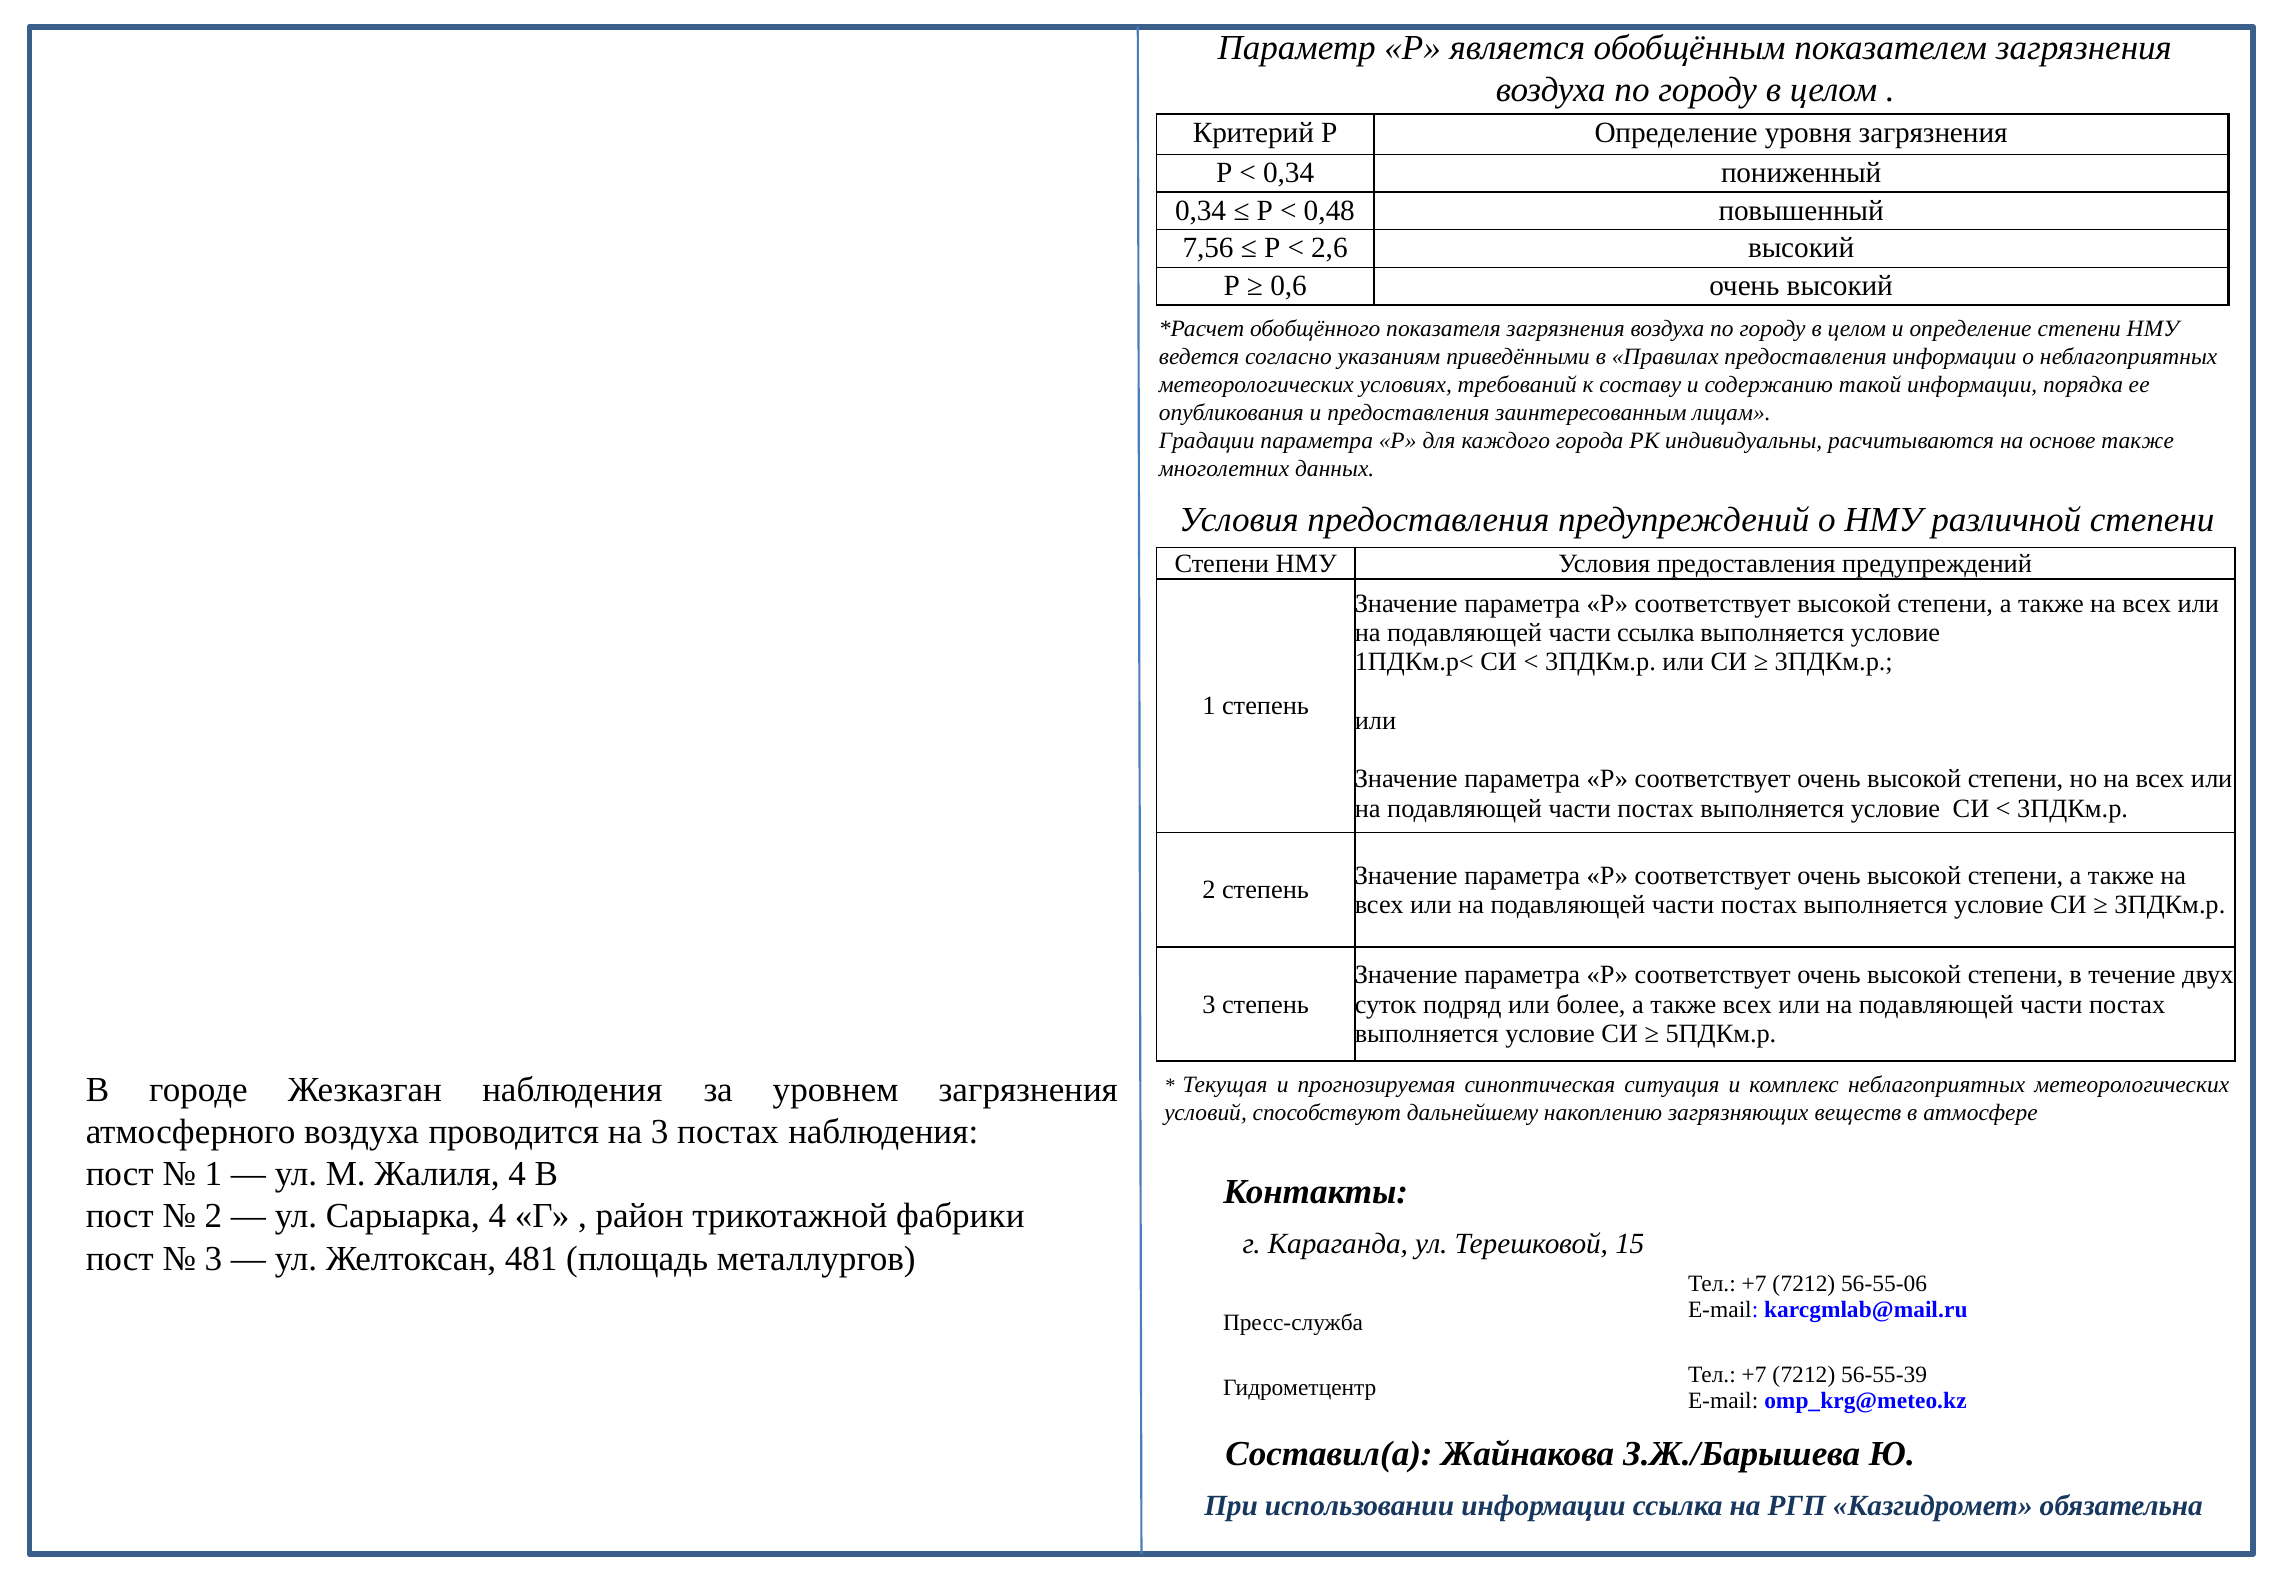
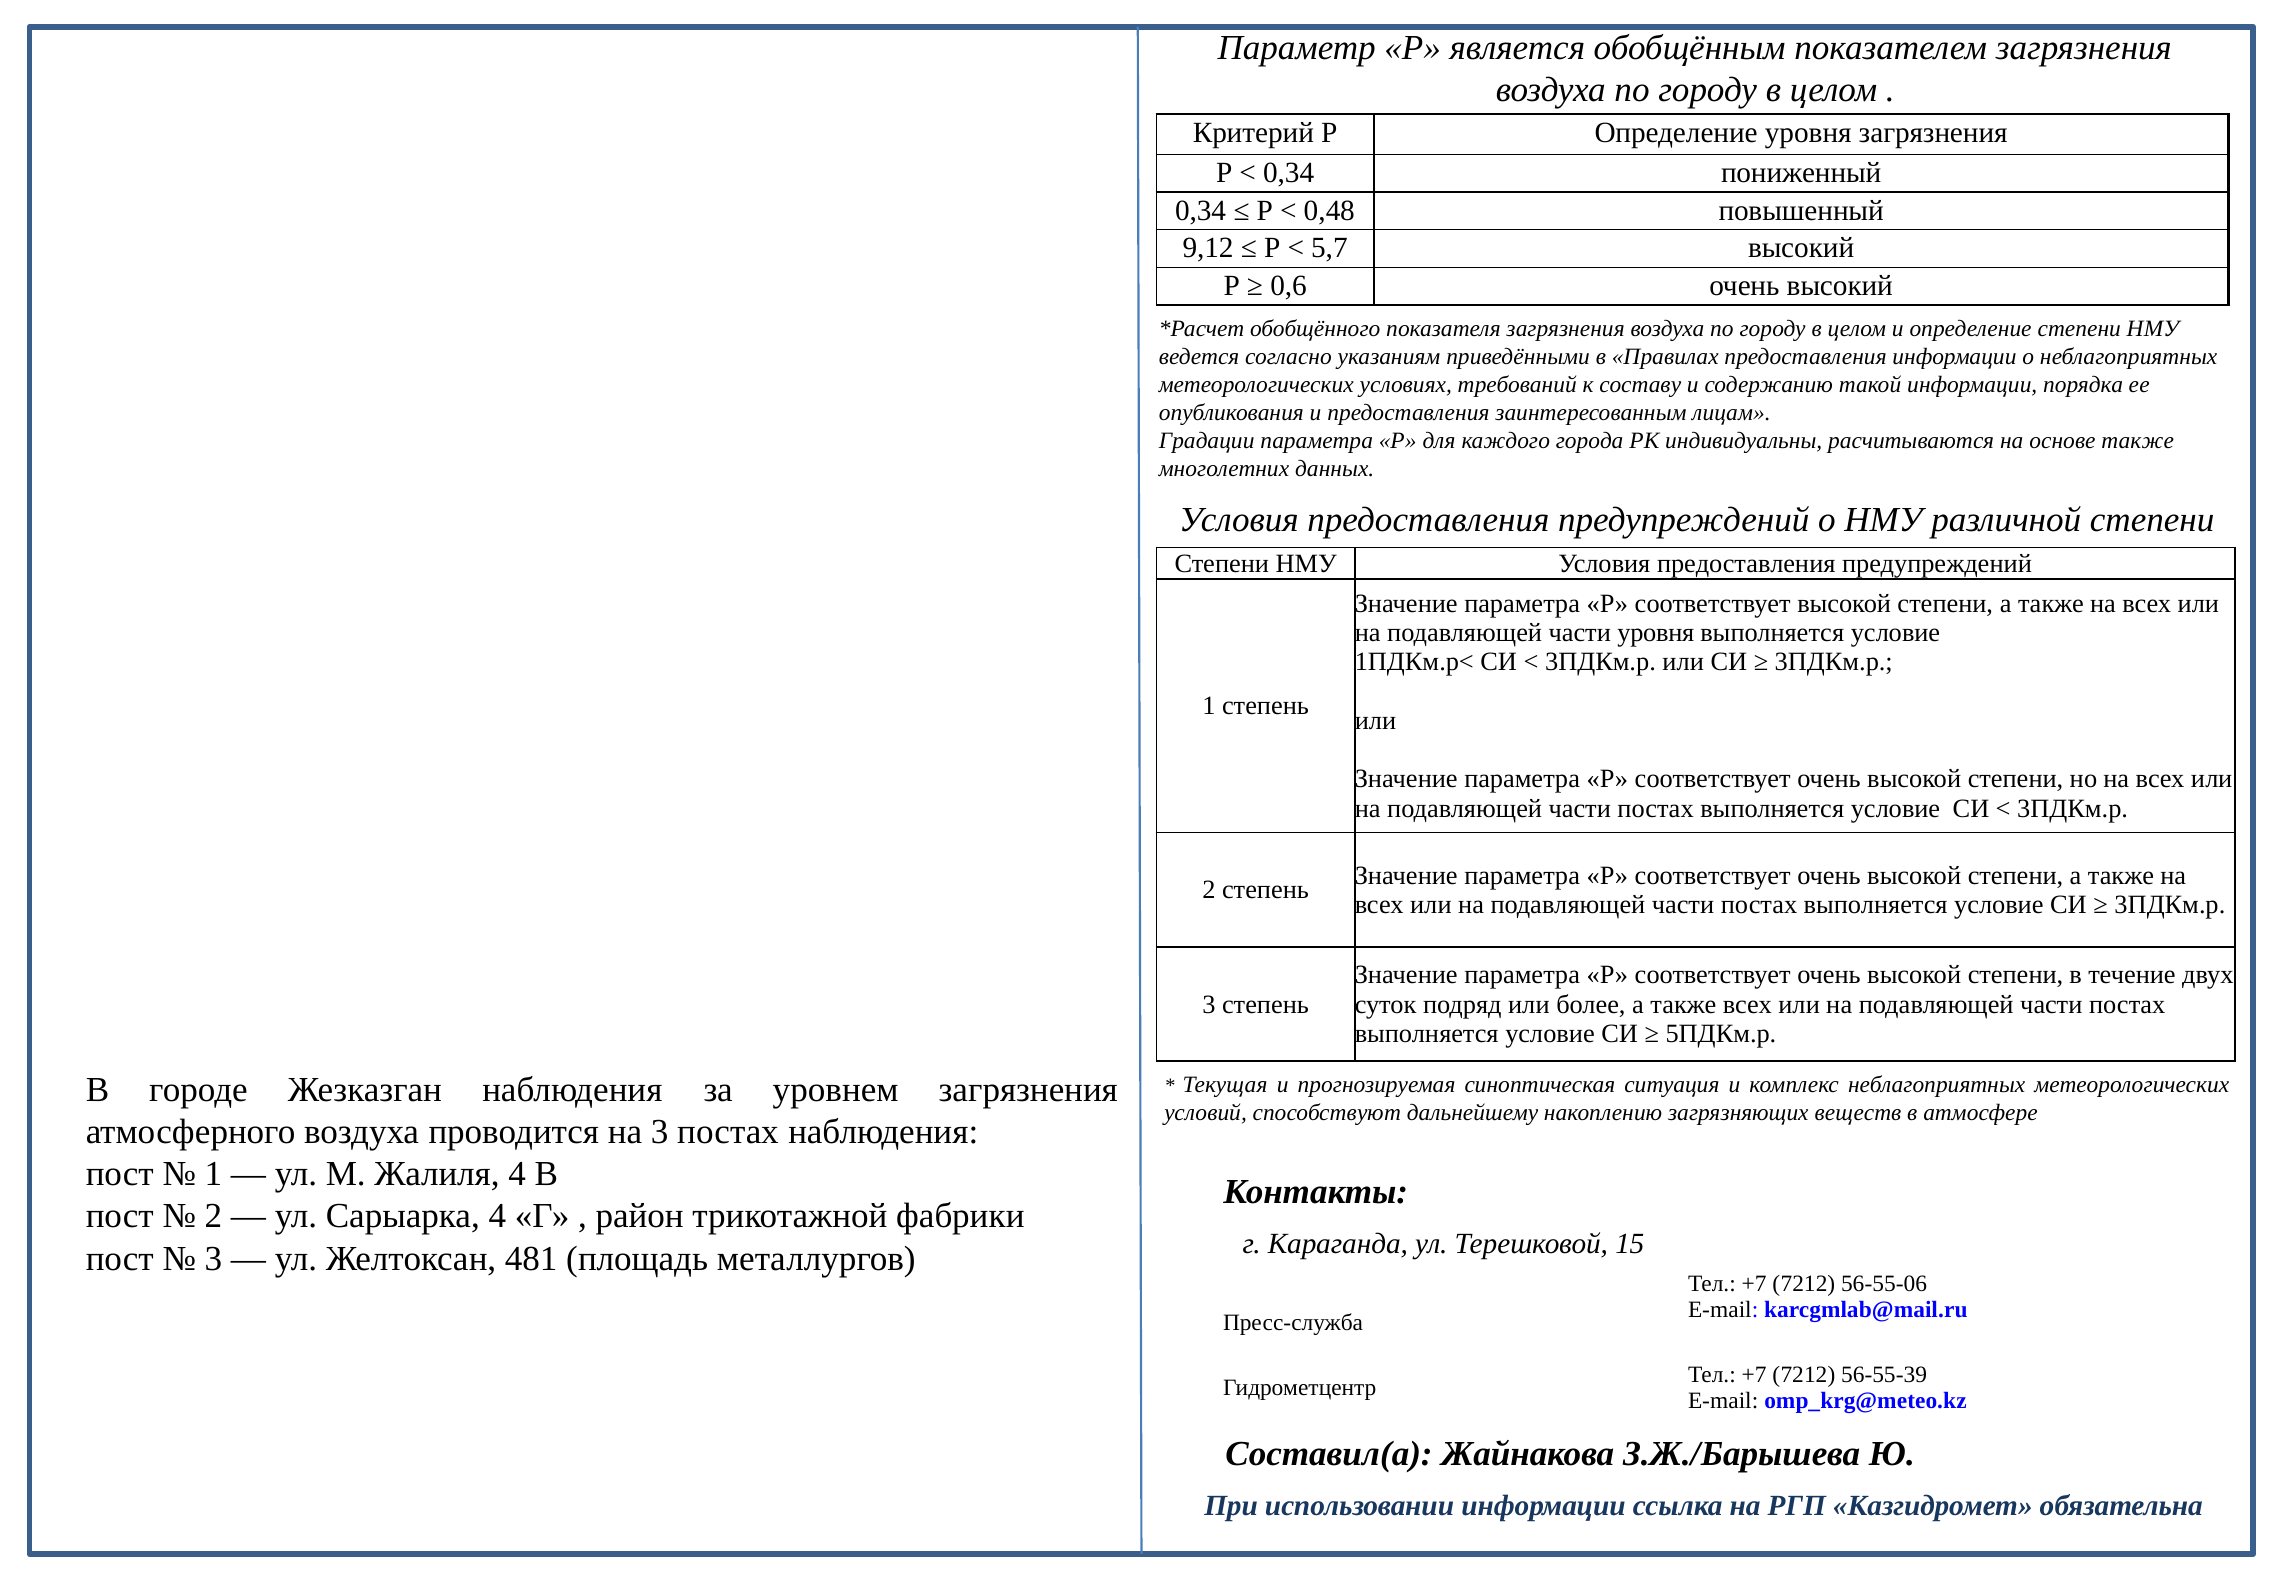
7,56: 7,56 -> 9,12 (1208, 248)
2,6: 2,6 -> 5,7 (1329, 248)
части ссылка: ссылка -> уровня (1656, 633)
